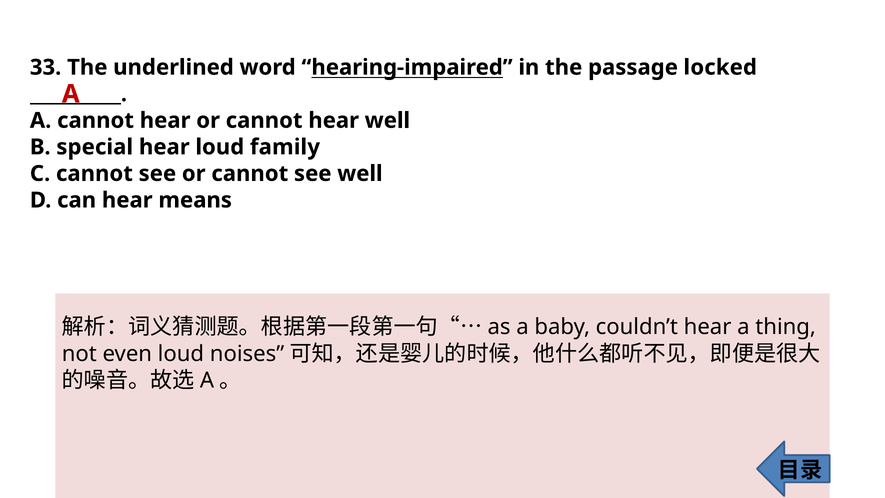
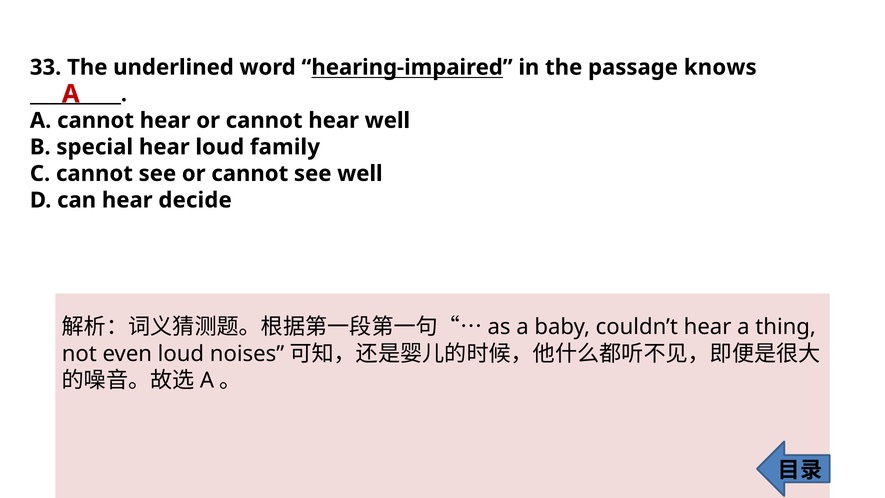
locked: locked -> knows (720, 67)
means: means -> decide (195, 200)
